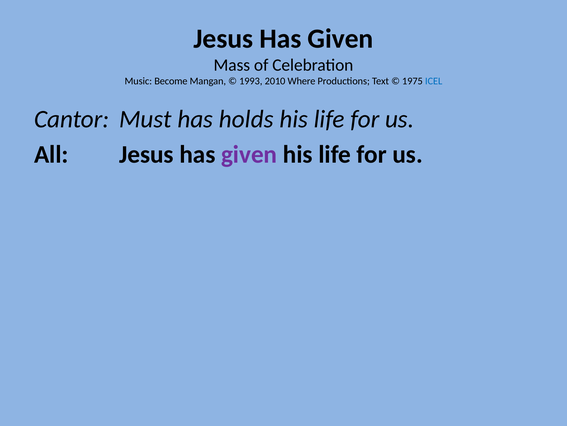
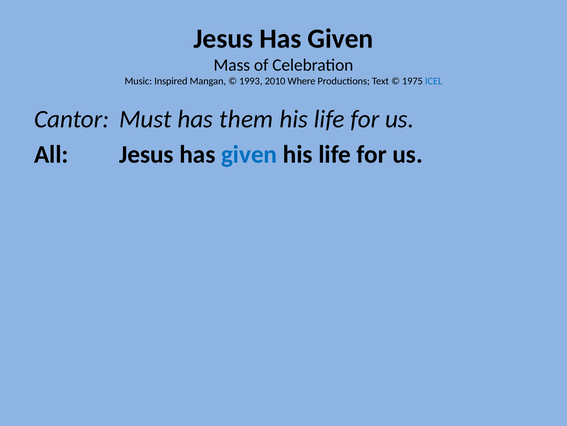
Become: Become -> Inspired (171, 81)
holds: holds -> them (246, 119)
given colour: purple -> blue (249, 154)
